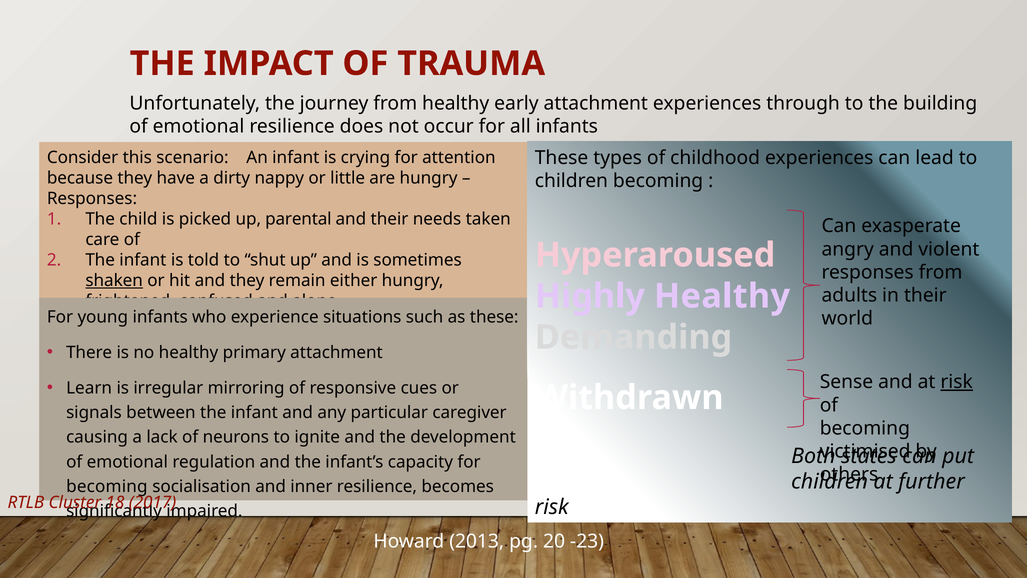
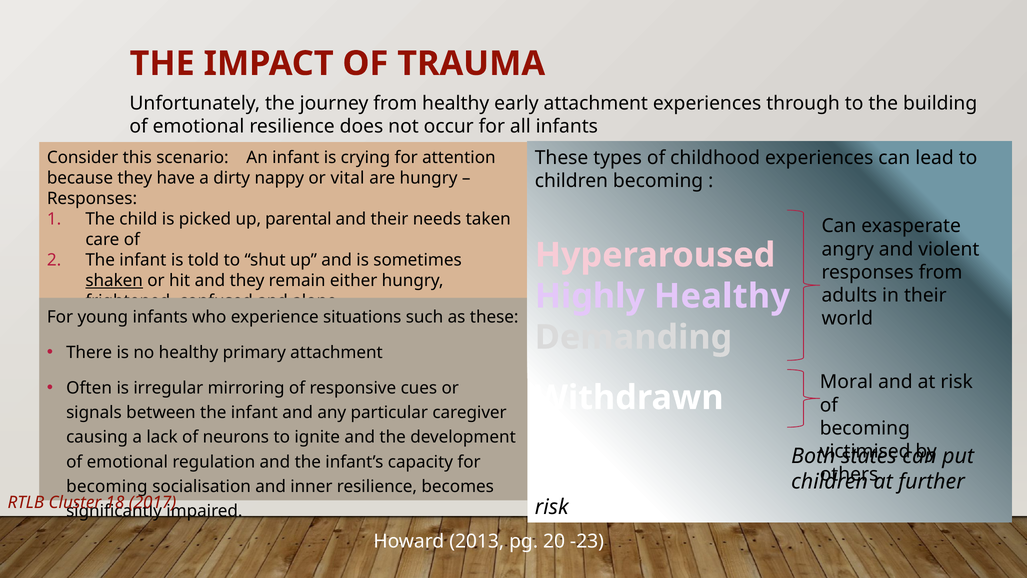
little: little -> vital (347, 178)
Sense: Sense -> Moral (846, 382)
risk underline: present -> none (957, 382)
Learn: Learn -> Often (89, 388)
